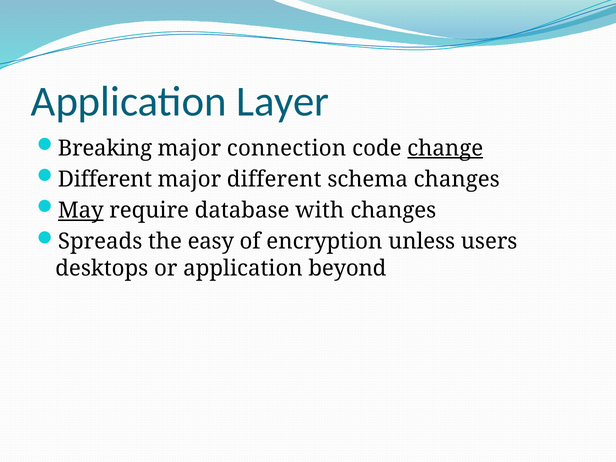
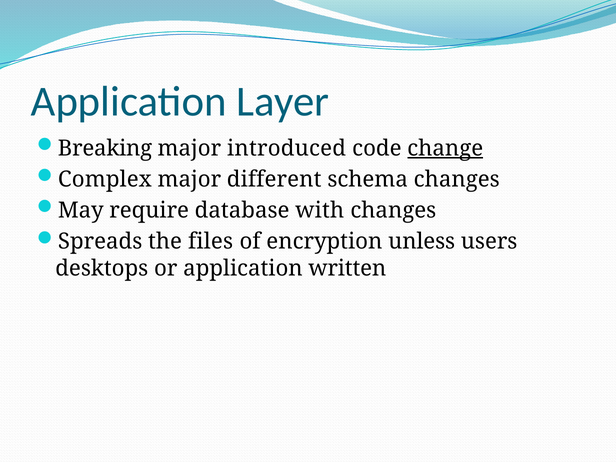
connection: connection -> introduced (287, 148)
Different: Different -> Complex (105, 179)
May underline: present -> none (81, 211)
easy: easy -> files (211, 242)
beyond: beyond -> written (347, 268)
